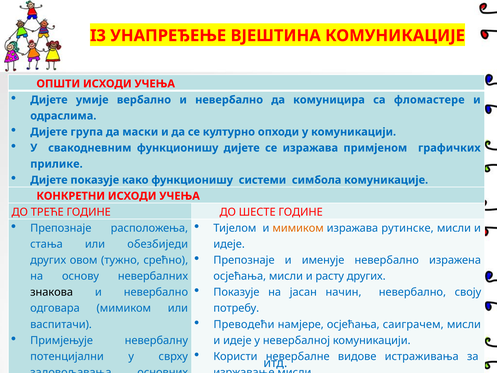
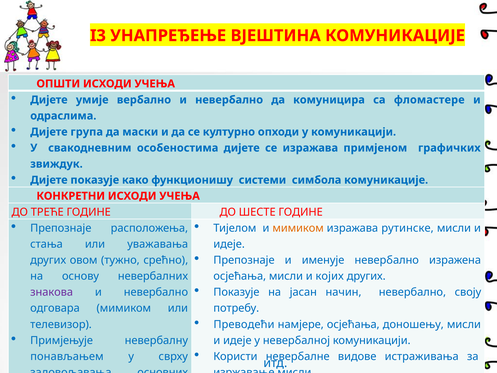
свакодневним функционишу: функционишу -> особеностима (178, 148)
прилике: прилике -> звиждук (56, 164)
обезбиједи: обезбиједи -> уважавања (158, 244)
расту: расту -> којих (330, 276)
знакова colour: black -> purple (52, 292)
саиграчем: саиграчем -> доношењу (413, 324)
васпитачи: васпитачи -> телевизор (61, 324)
потенцијални: потенцијални -> понављањем (67, 356)
